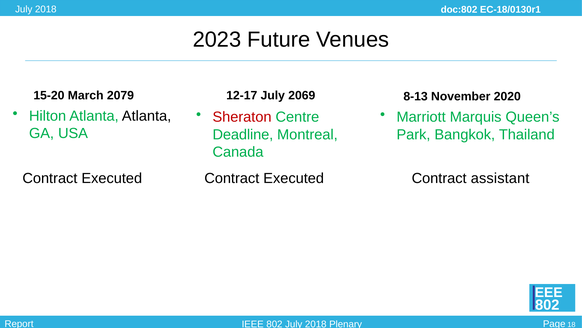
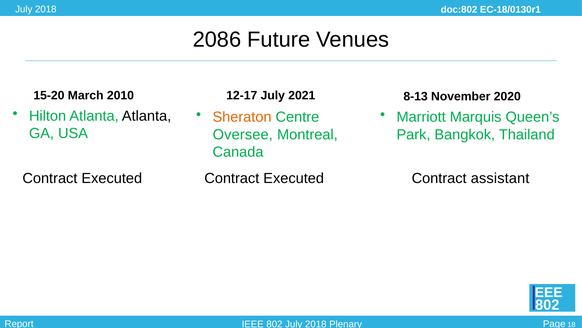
2023: 2023 -> 2086 (217, 40)
2079: 2079 -> 2010 (120, 95)
2069: 2069 -> 2021 (302, 95)
Sheraton colour: red -> orange (242, 117)
Deadline: Deadline -> Oversee (243, 134)
